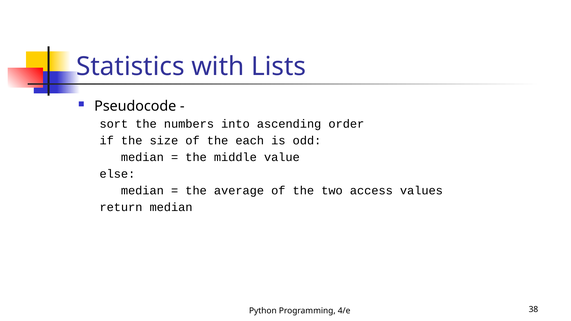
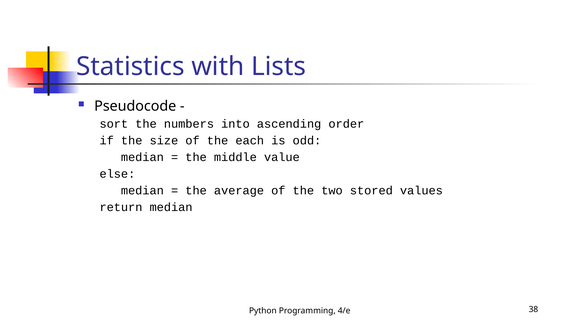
access: access -> stored (371, 191)
